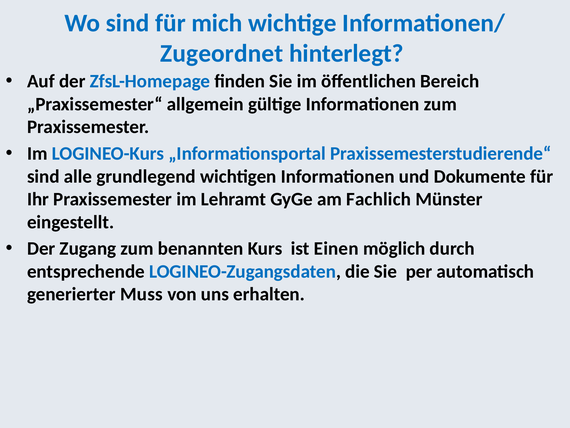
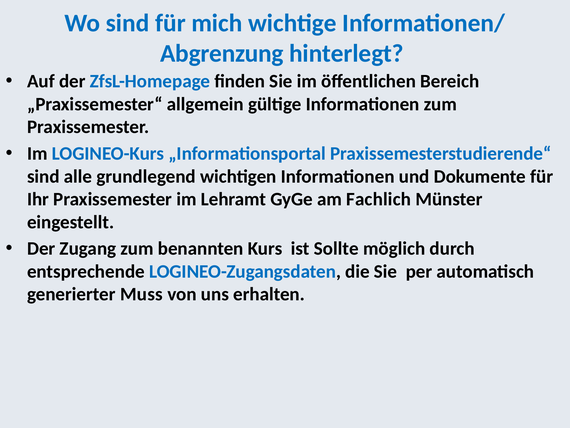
Zugeordnet: Zugeordnet -> Abgrenzung (222, 53)
Einen: Einen -> Sollte (336, 248)
